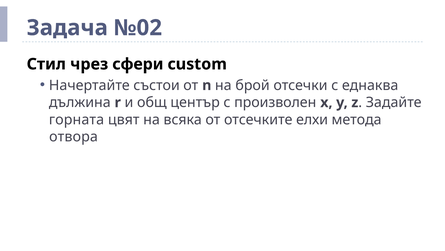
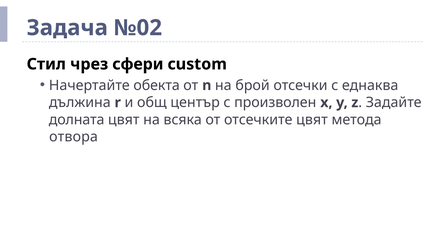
състои: състои -> обекта (157, 85)
горната: горната -> долната (77, 119)
отсечките елхи: елхи -> цвят (312, 119)
